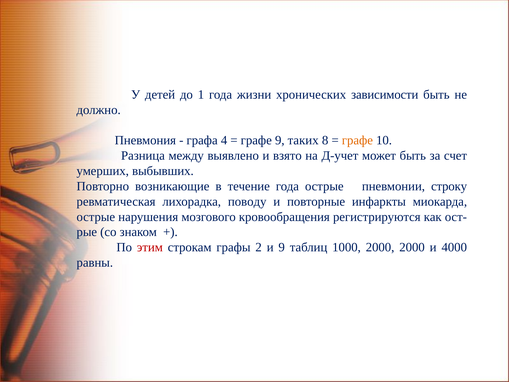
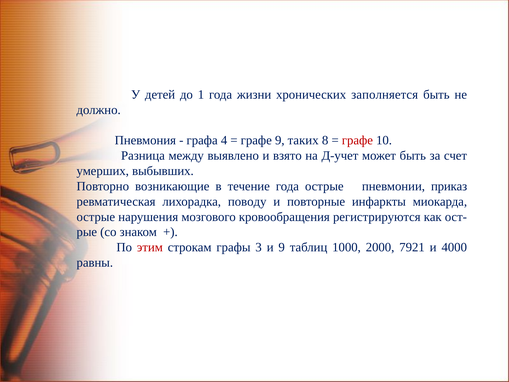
зависимости: зависимости -> заполняется (385, 95)
графе colour: orange -> red (357, 140)
строку: строку -> приказ (449, 186)
2: 2 -> 3 (259, 247)
2000 2000: 2000 -> 7921 (412, 247)
